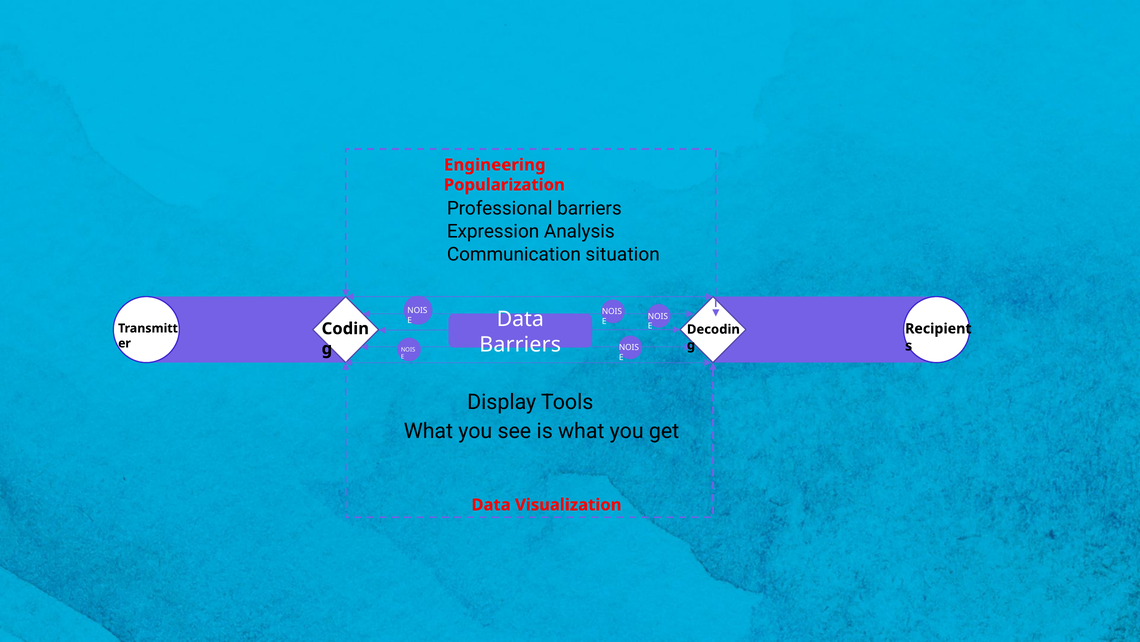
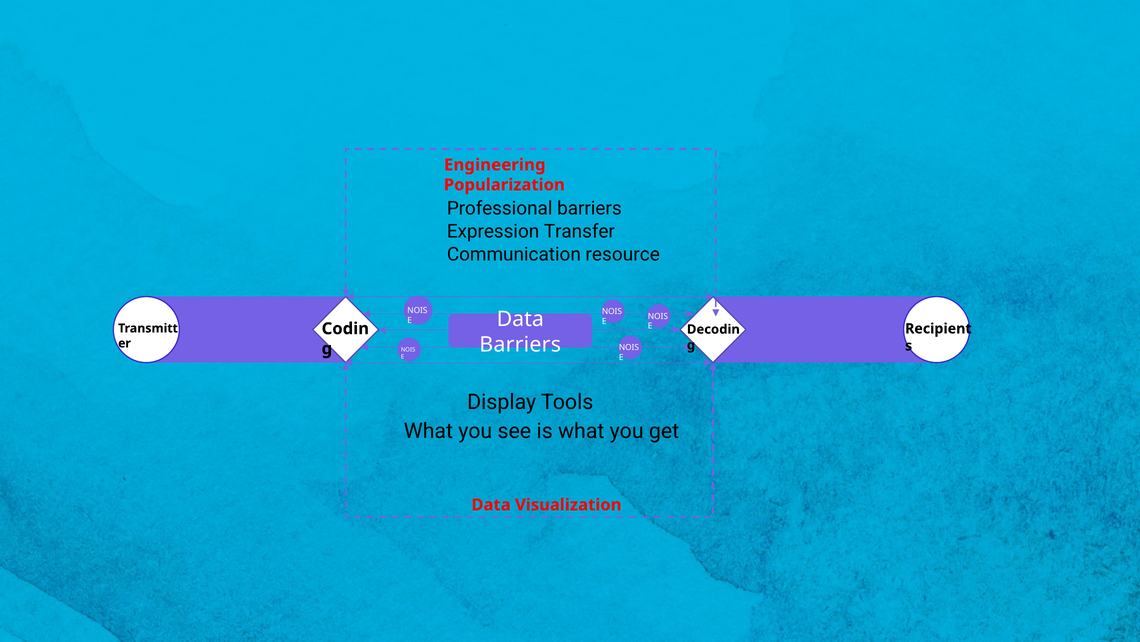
Analysis: Analysis -> Transfer (579, 231)
situation: situation -> resource (623, 254)
